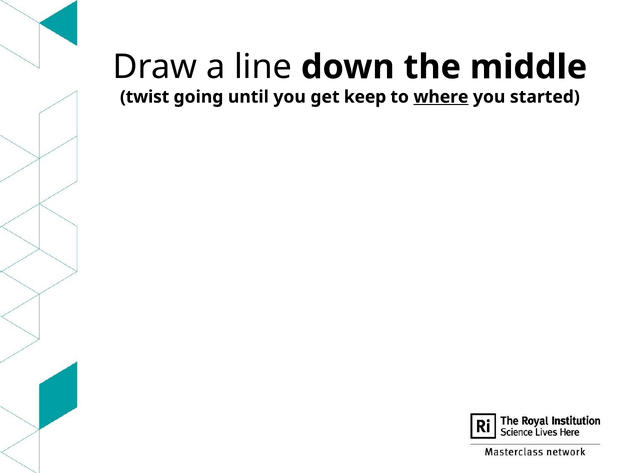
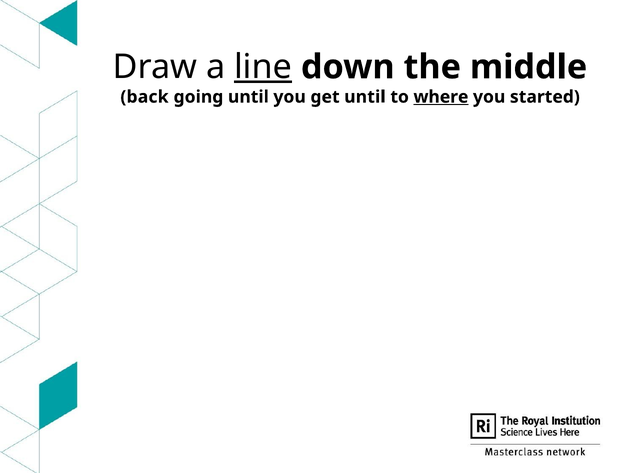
line underline: none -> present (263, 67)
twist: twist -> back (144, 97)
get keep: keep -> until (365, 97)
